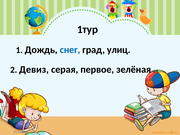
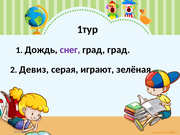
снег colour: blue -> purple (70, 50)
град улиц: улиц -> град (119, 50)
первое: первое -> играют (97, 70)
